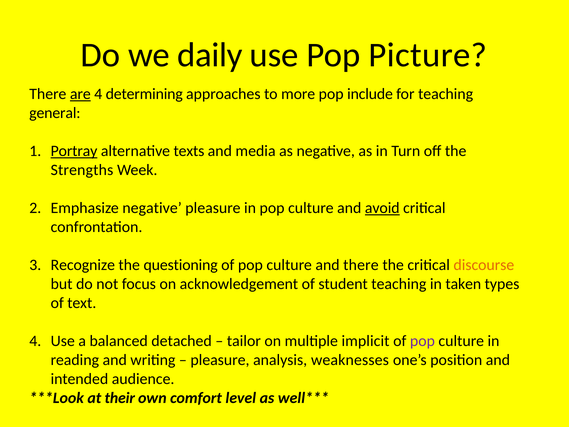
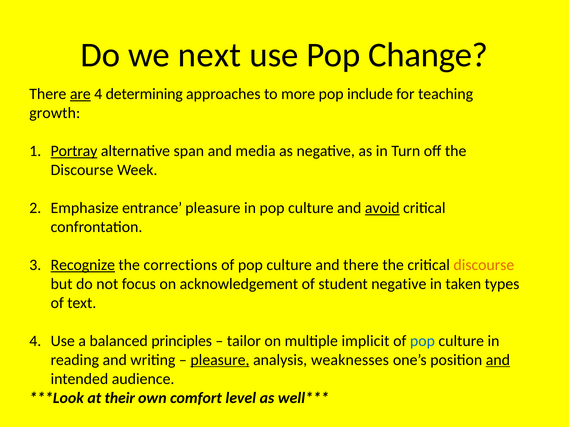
daily: daily -> next (210, 55)
Picture: Picture -> Change (428, 55)
general: general -> growth (55, 113)
texts: texts -> span (189, 151)
Strengths: Strengths -> Discourse (82, 170)
Emphasize negative: negative -> entrance (152, 208)
Recognize underline: none -> present (83, 265)
questioning: questioning -> corrections (180, 265)
student teaching: teaching -> negative (399, 284)
detached: detached -> principles (182, 341)
pop colour: purple -> blue (422, 341)
pleasure underline: none -> present (220, 360)
and underline: none -> present (498, 360)
